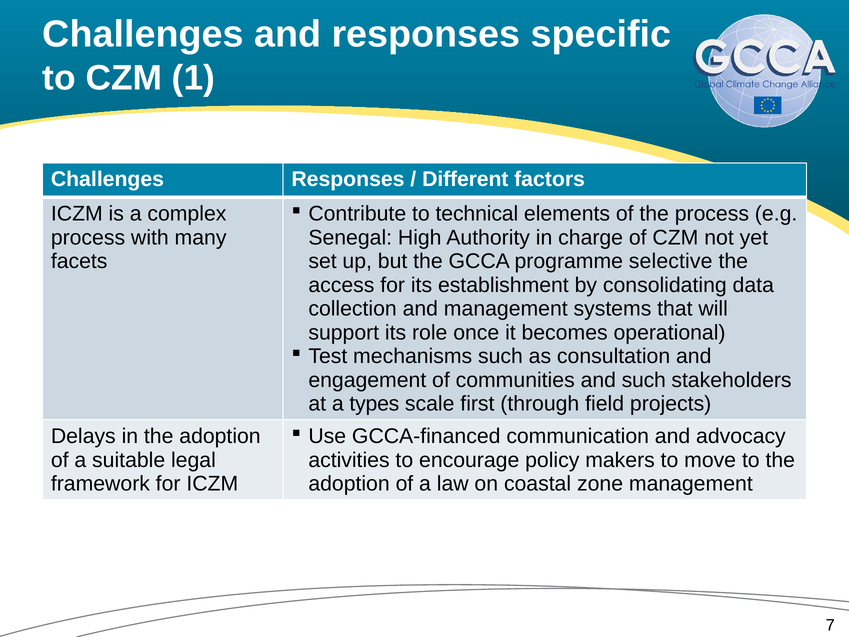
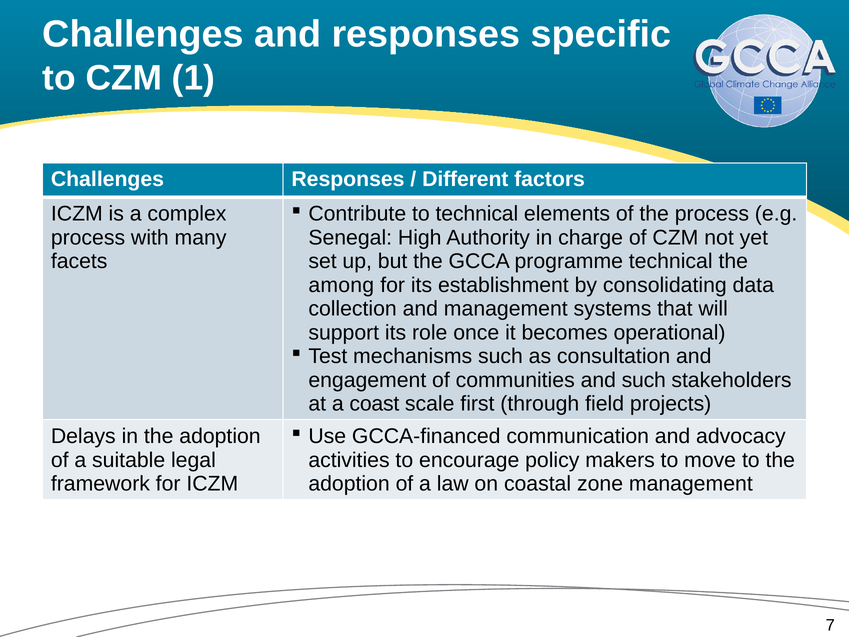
programme selective: selective -> technical (671, 261)
access: access -> among (341, 285)
types: types -> coast (374, 404)
